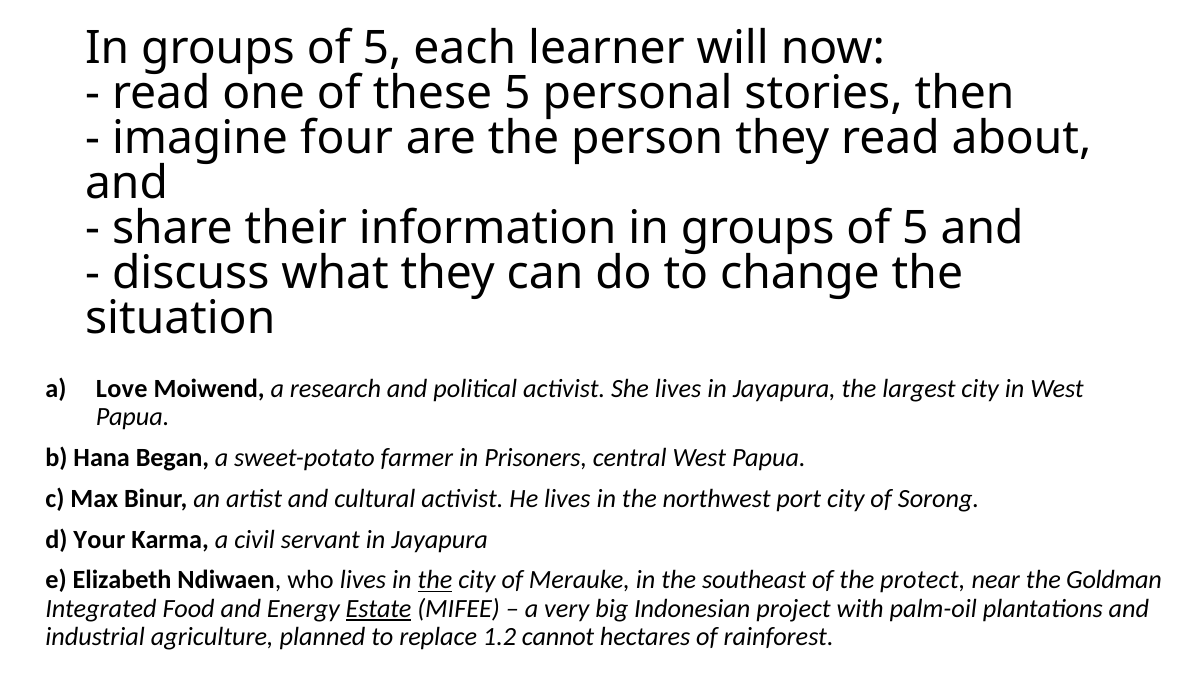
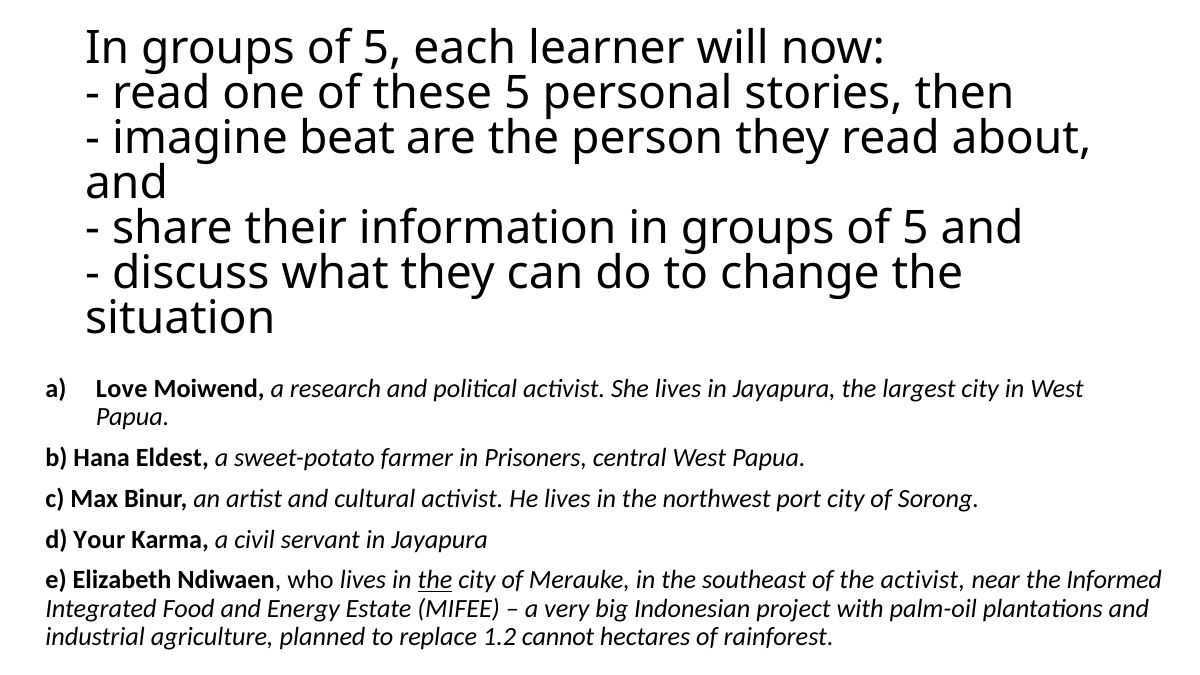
four: four -> beat (347, 138)
Began: Began -> Eldest (172, 458)
the protect: protect -> activist (923, 580)
Goldman: Goldman -> Informed (1114, 580)
Estate underline: present -> none (379, 609)
